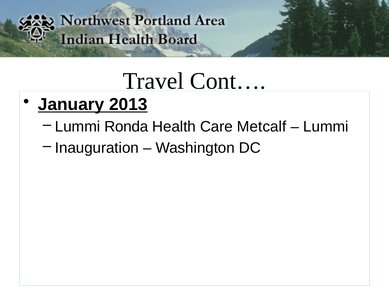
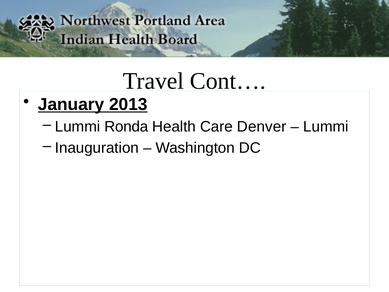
Metcalf: Metcalf -> Denver (262, 127)
